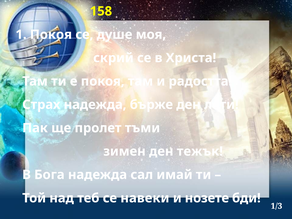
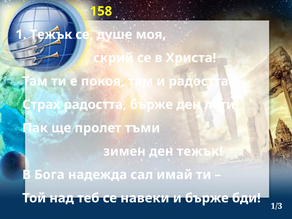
1 Покоя: Покоя -> Тежък (51, 35)
Страх надежда: надежда -> радостта (95, 105)
и нозете: нозете -> бърже (207, 198)
